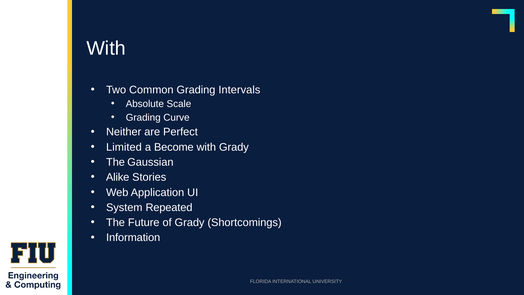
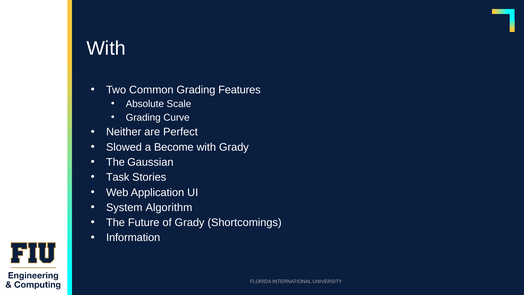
Intervals: Intervals -> Features (239, 90)
Limited: Limited -> Slowed (124, 147)
Alike: Alike -> Task (118, 177)
Repeated: Repeated -> Algorithm (169, 207)
